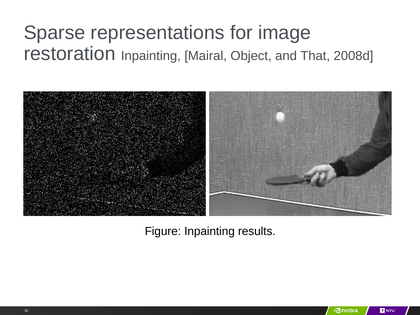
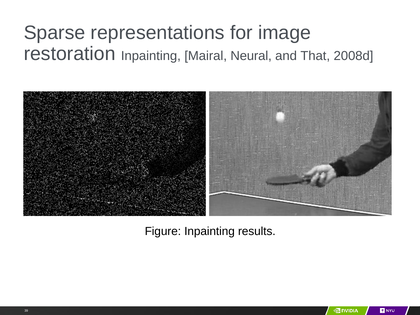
Object: Object -> Neural (251, 56)
